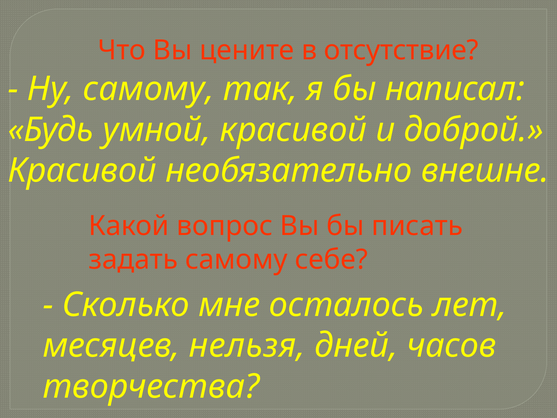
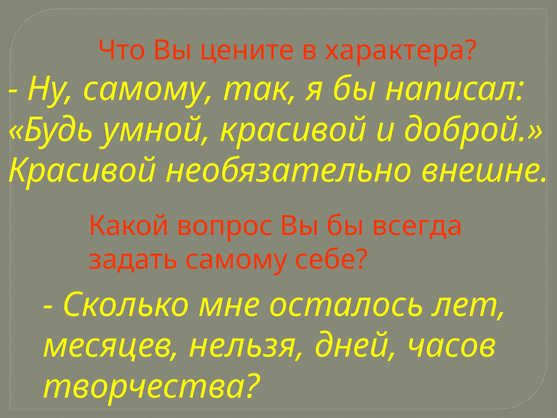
отсутствие: отсутствие -> характера (401, 50)
писать: писать -> всегда (417, 226)
